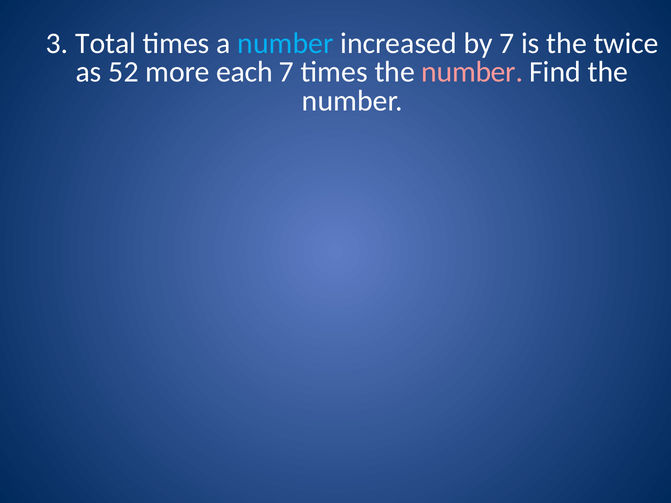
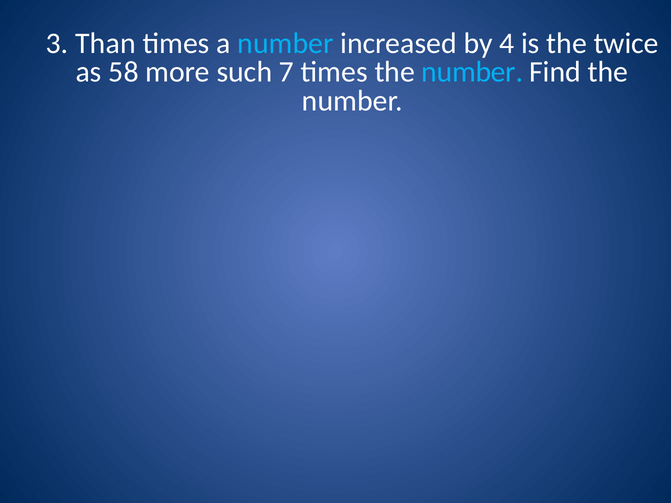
Total: Total -> Than (105, 43)
by 7: 7 -> 4 (507, 43)
52: 52 -> 58 (124, 72)
each: each -> such (244, 72)
number colour: pink -> light blue (472, 72)
